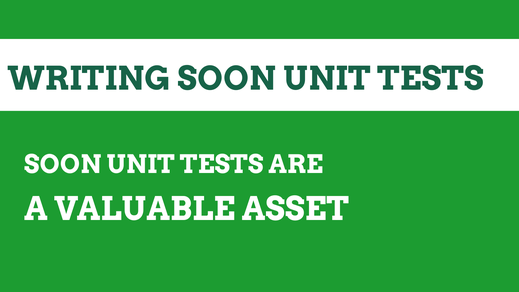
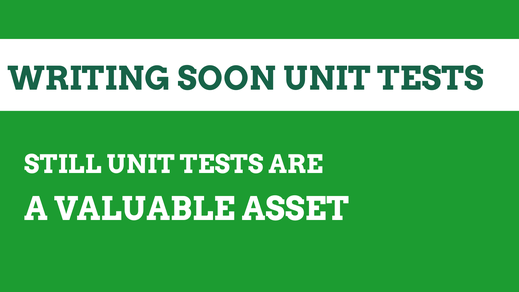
SOON: SOON -> STILL (63, 165)
